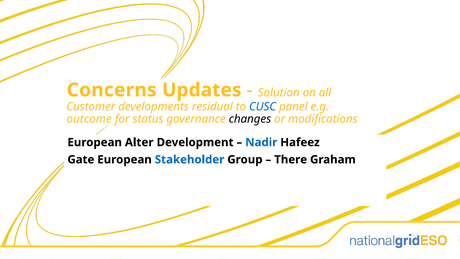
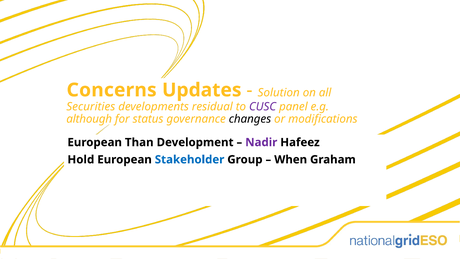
Customer: Customer -> Securities (91, 107)
CUSC colour: blue -> purple (263, 107)
outcome: outcome -> although (89, 119)
Alter: Alter -> Than (139, 142)
Nadir colour: blue -> purple (261, 142)
Gate: Gate -> Hold (81, 159)
There: There -> When (291, 159)
